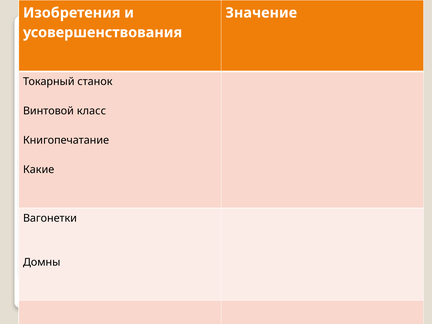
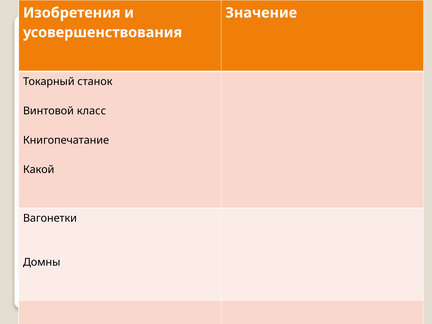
Какие: Какие -> Какой (39, 170)
